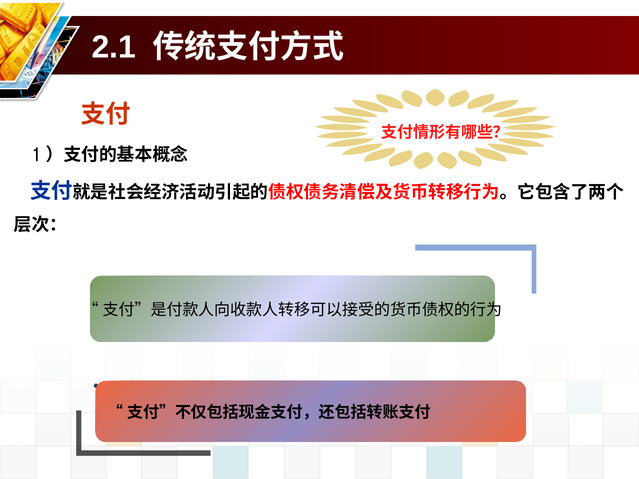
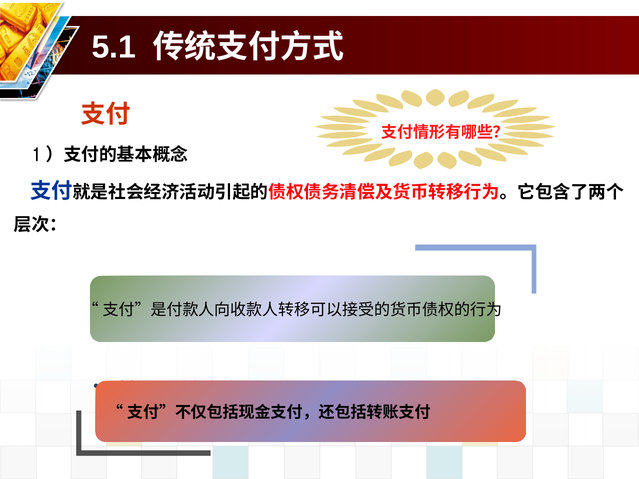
2.1: 2.1 -> 5.1 (114, 47)
